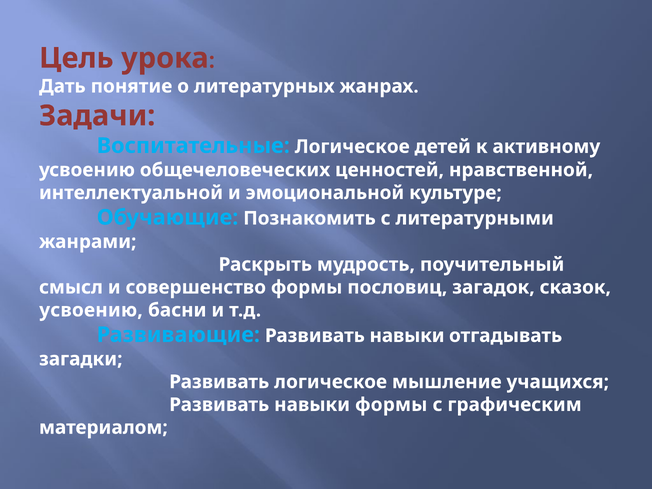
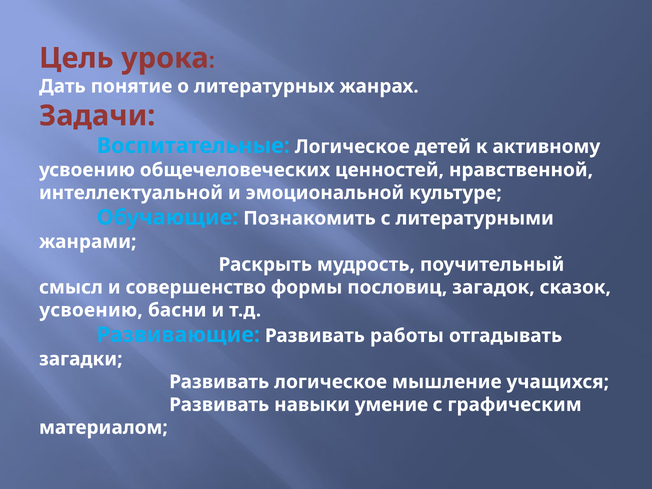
Развивающие Развивать навыки: навыки -> работы (407, 336)
навыки формы: формы -> умение (391, 405)
